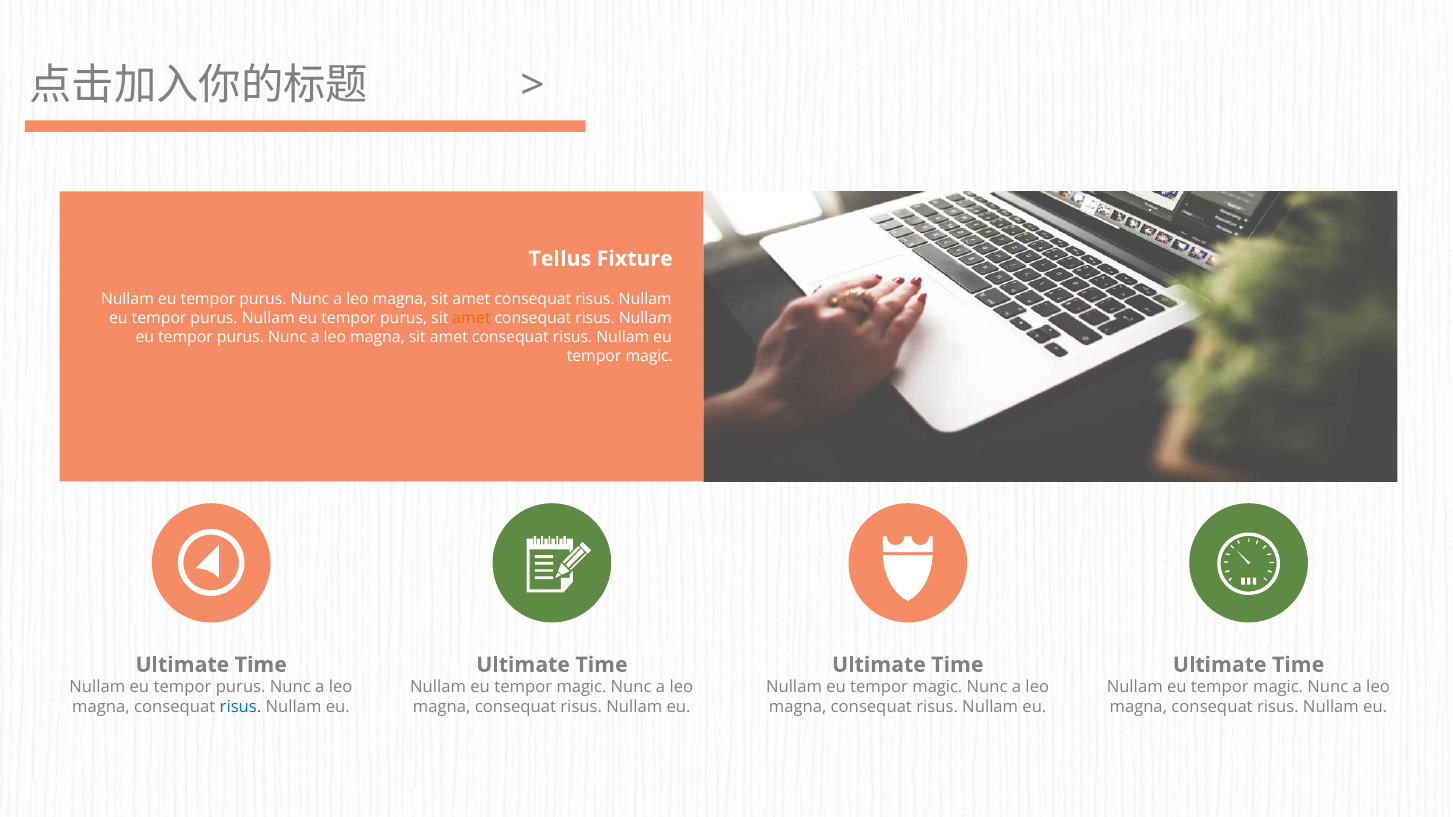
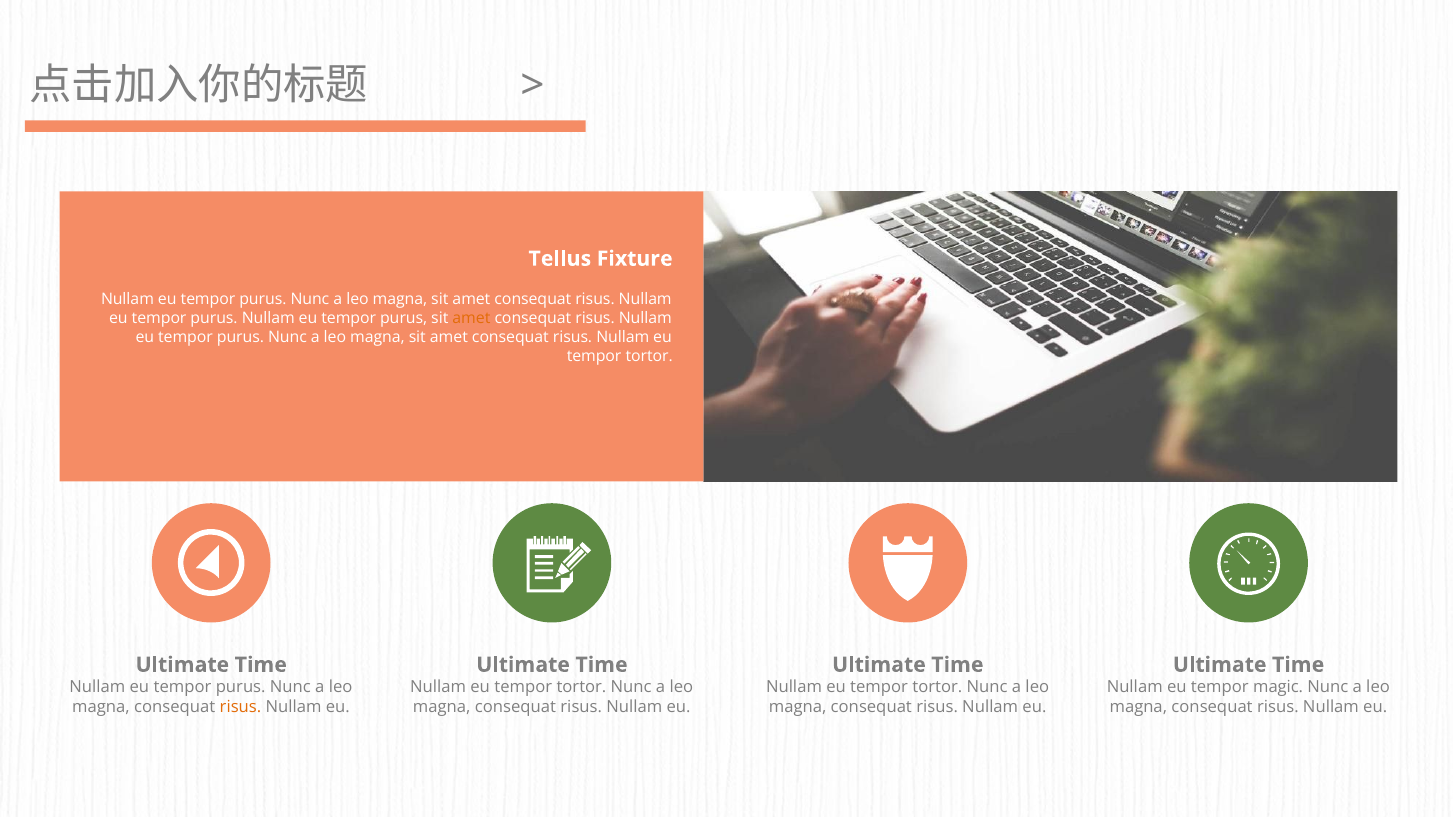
magic: magic -> tortor (649, 357)
magic: magic -> tortor (581, 688)
magic: magic -> tortor (937, 688)
risus colour: blue -> orange (240, 708)
